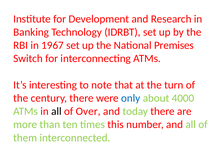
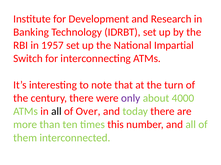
1967: 1967 -> 1957 (53, 46)
Premises: Premises -> Impartial (174, 46)
only colour: blue -> purple (131, 99)
